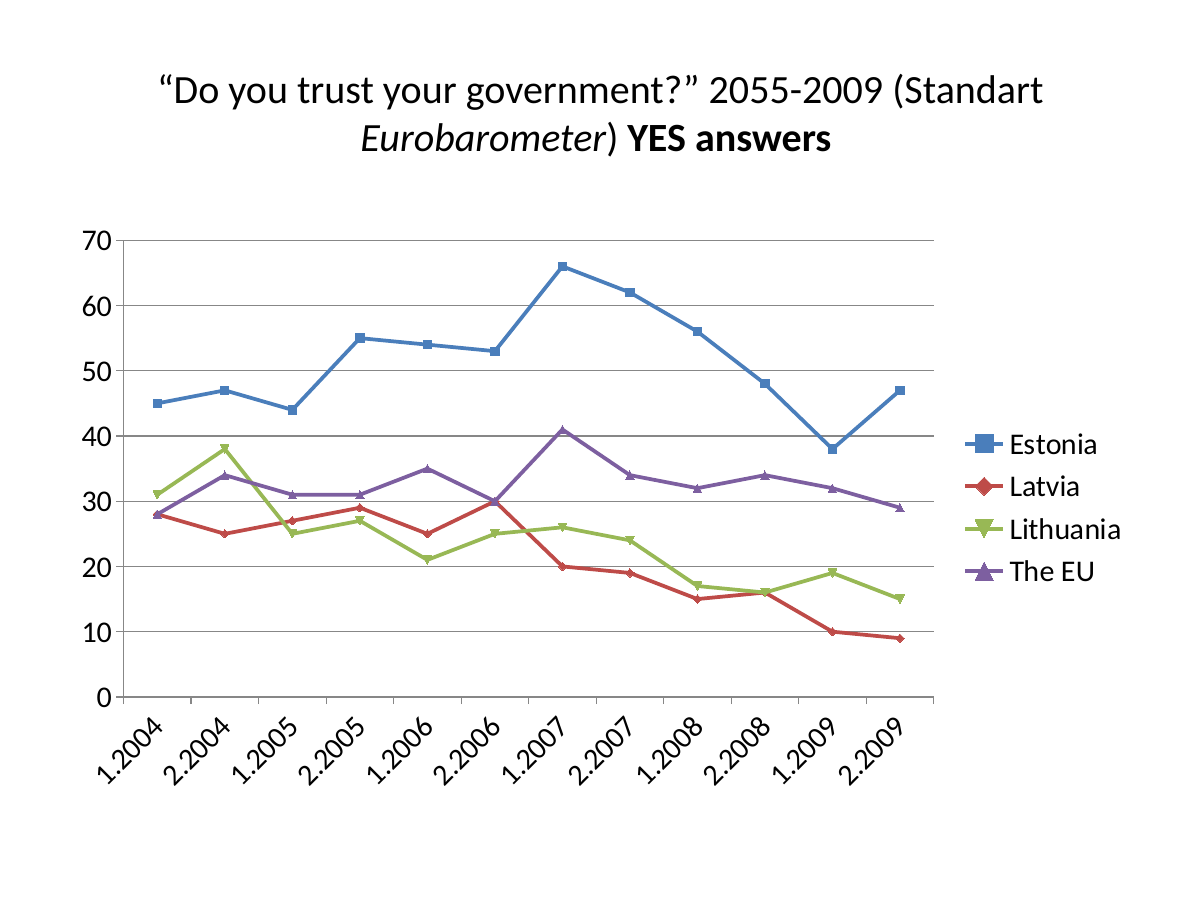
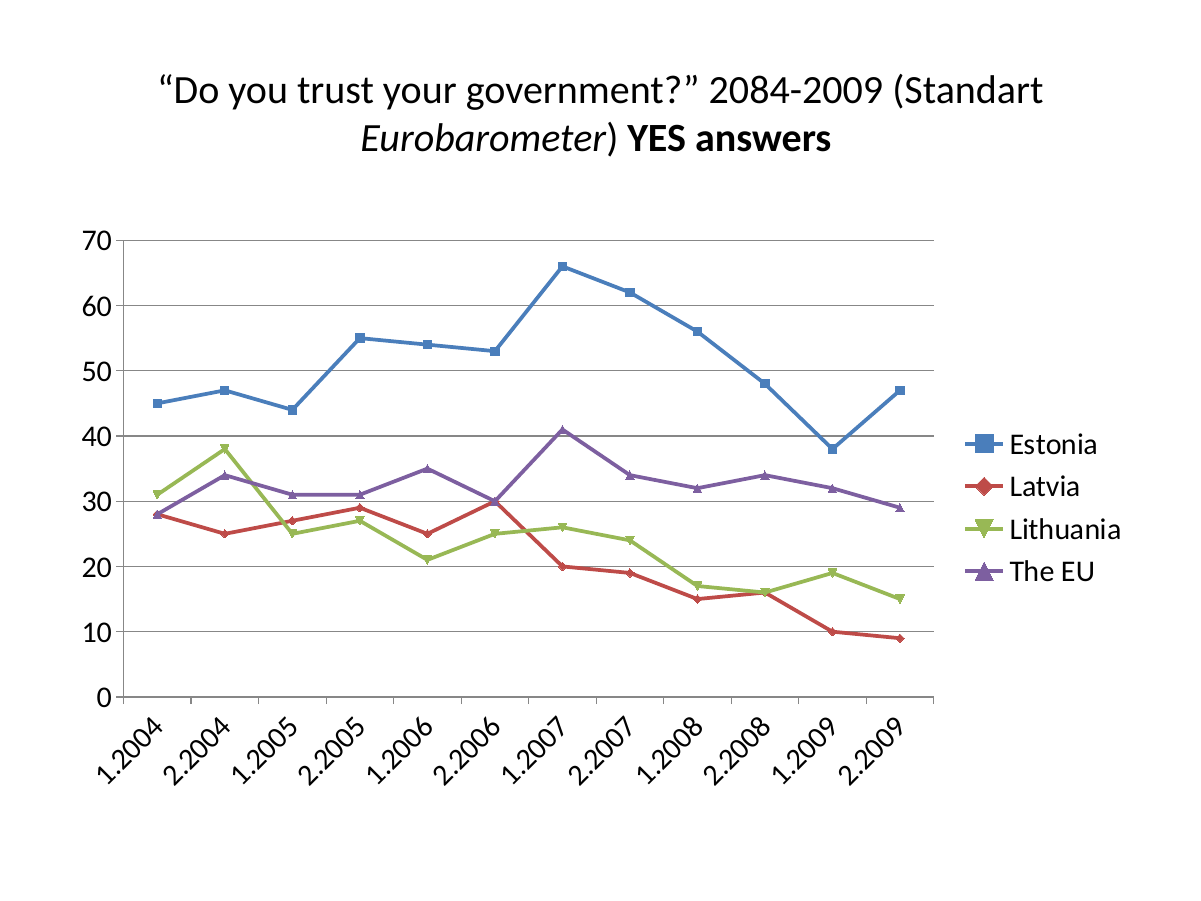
2055-2009: 2055-2009 -> 2084-2009 (796, 90)
